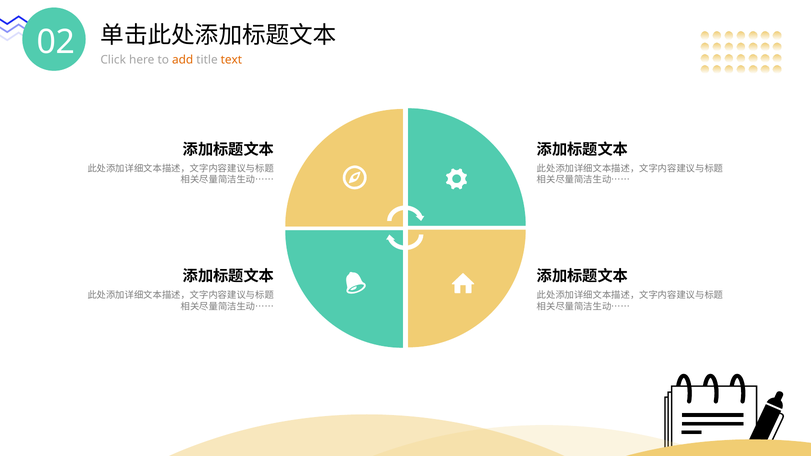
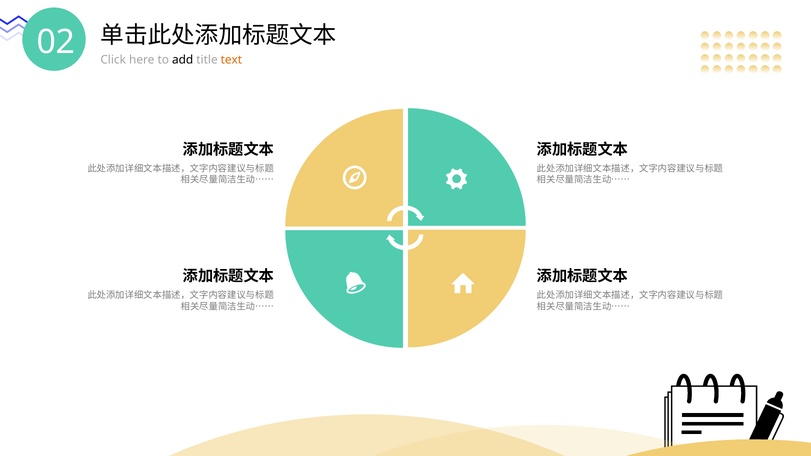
add colour: orange -> black (183, 60)
